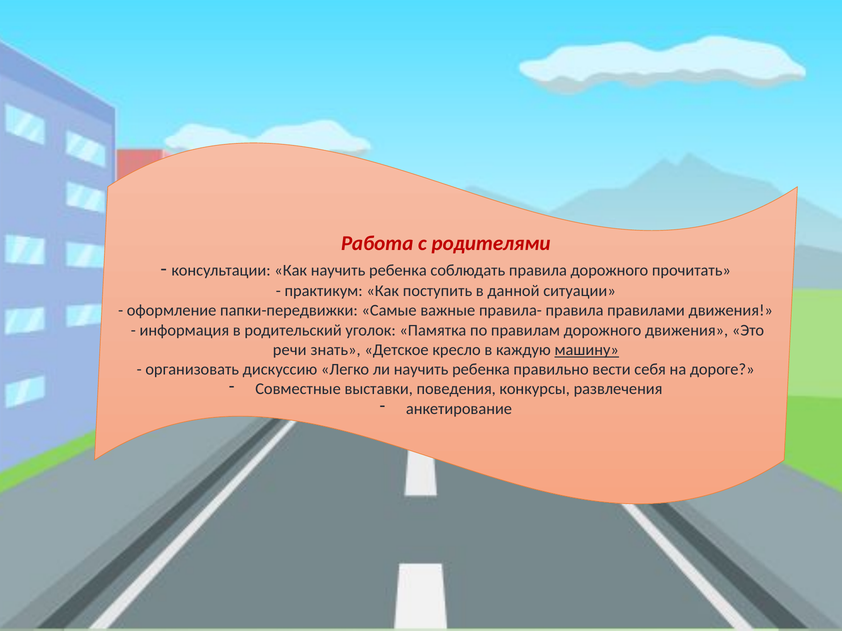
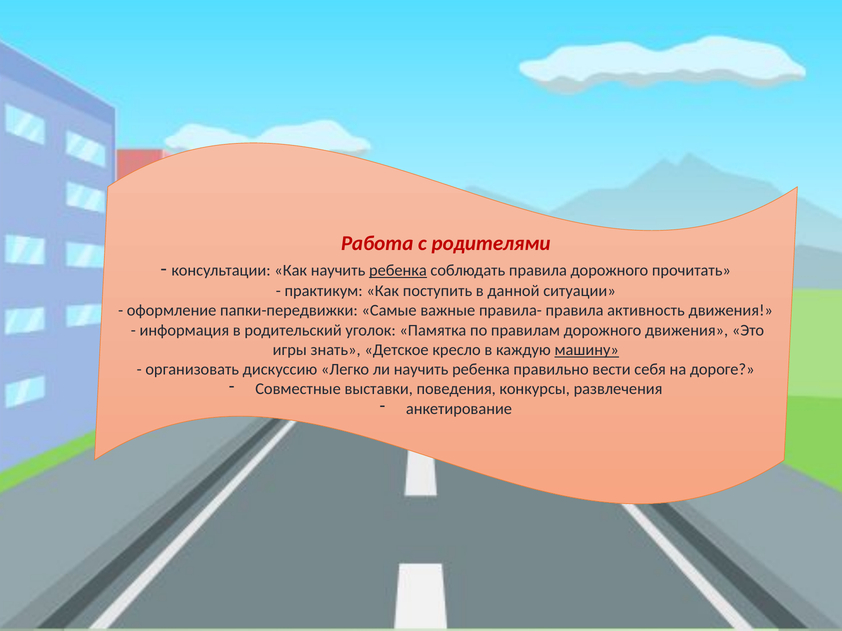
ребенка underline: none -> present (398, 270)
правилами: правилами -> активность (646, 311)
речи: речи -> игры (290, 350)
